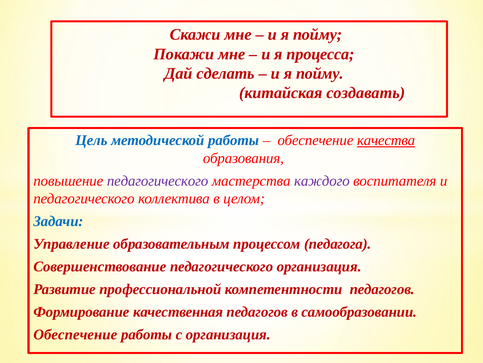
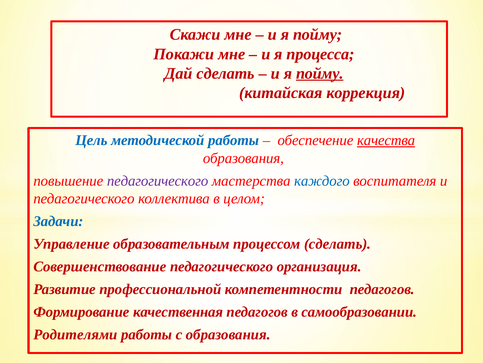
пойму underline: none -> present (320, 73)
создавать: создавать -> коррекция (366, 93)
каждого colour: purple -> blue (322, 180)
процессом педагога: педагога -> сделать (338, 243)
Обеспечение: Обеспечение -> Родителями (75, 334)
с организация: организация -> образования (228, 334)
